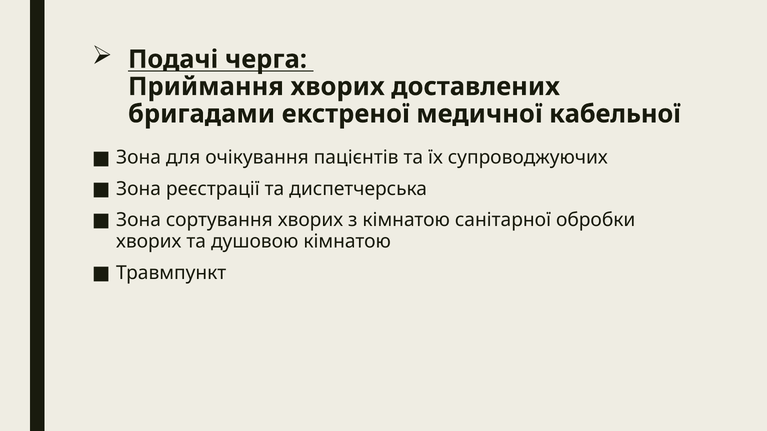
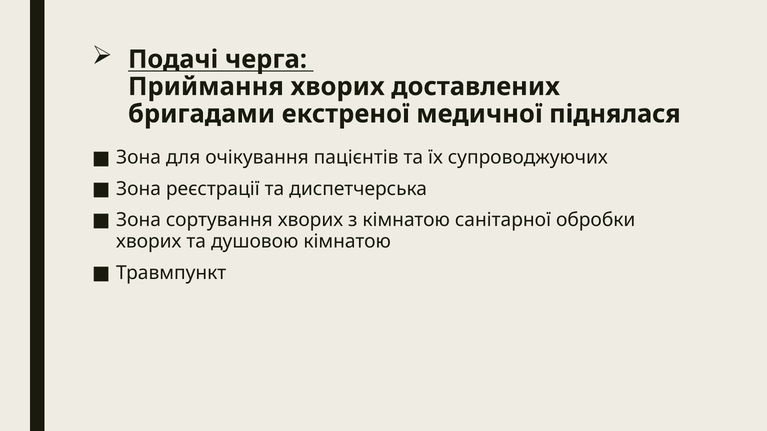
кабельної: кабельної -> піднялася (615, 114)
